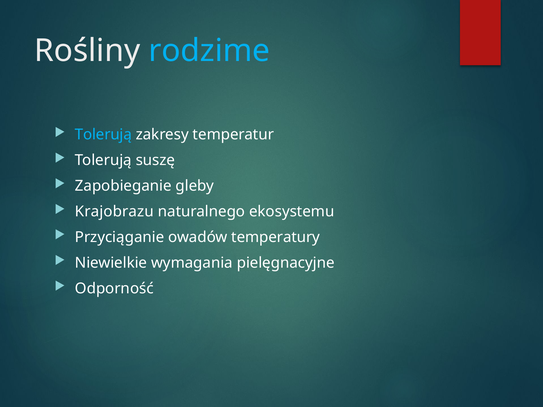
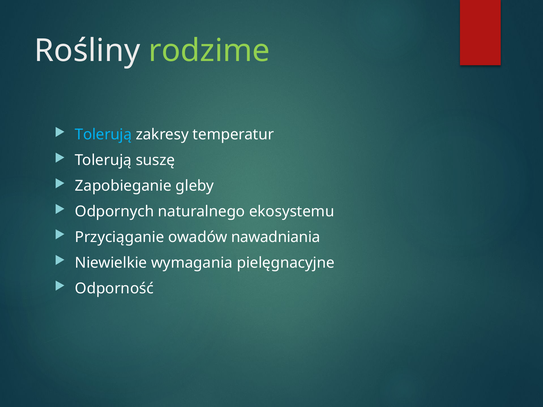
rodzime colour: light blue -> light green (209, 51)
Krajobrazu: Krajobrazu -> Odpornych (114, 212)
temperatury: temperatury -> nawadniania (276, 237)
